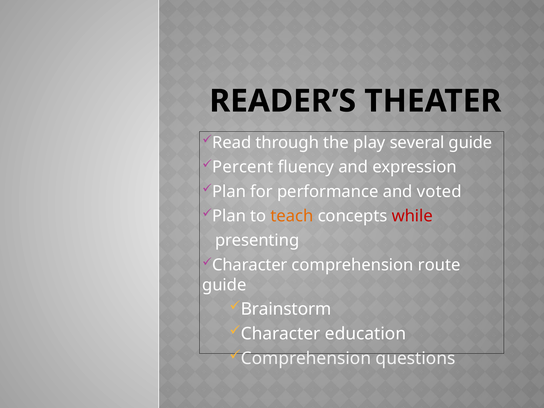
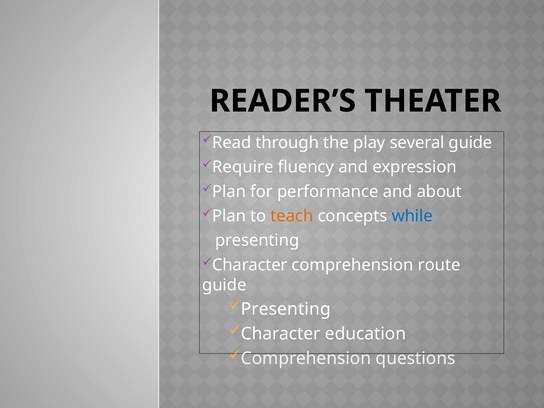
Percent: Percent -> Require (243, 167)
voted: voted -> about (439, 192)
while colour: red -> blue (412, 216)
Brainstorm: Brainstorm -> Presenting (286, 309)
